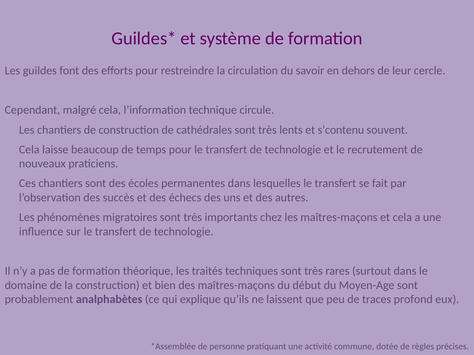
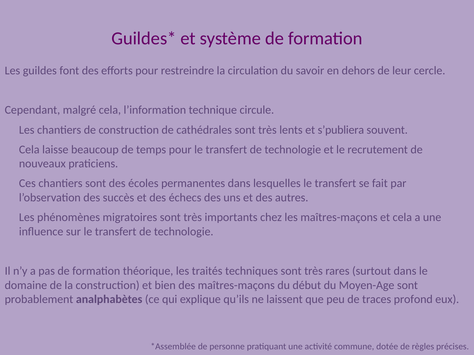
s’contenu: s’contenu -> s’publiera (341, 130)
